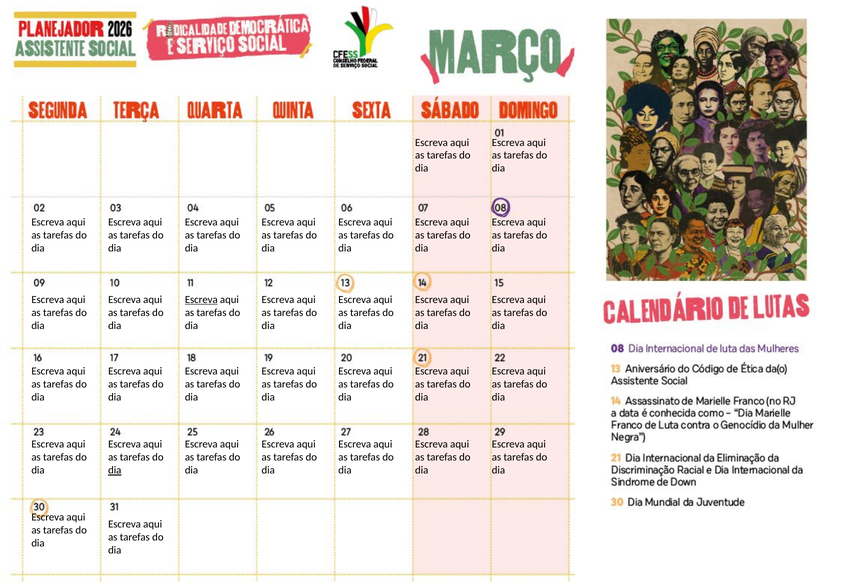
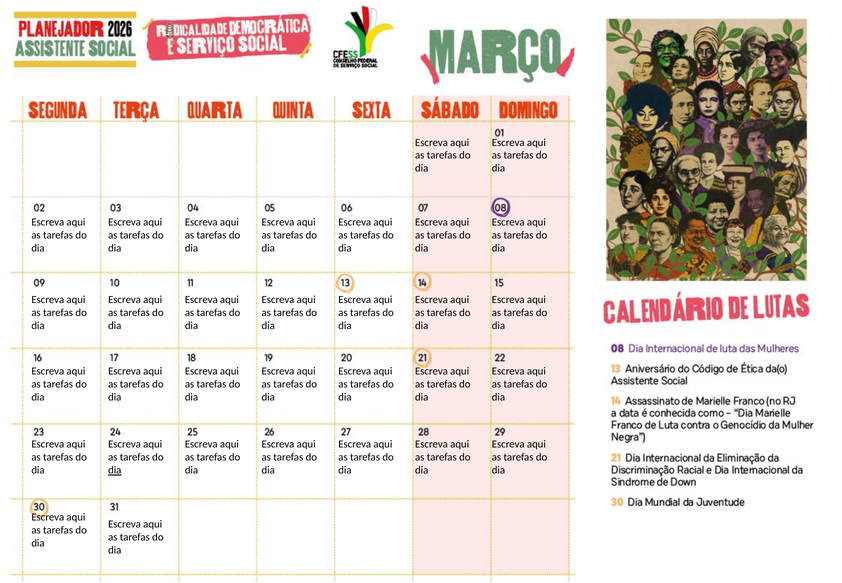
Escreva underline: present -> none (201, 300)
